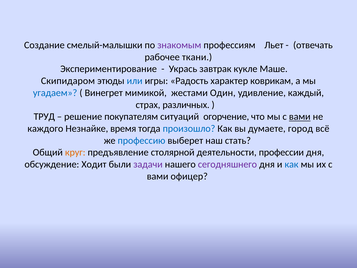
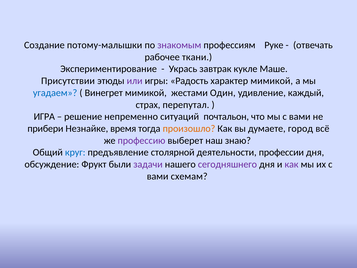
смелый-малышки: смелый-малышки -> потому-малышки (105, 45)
Льет: Льет -> Руке (274, 45)
Скипидаром: Скипидаром -> Присутствии (68, 81)
или colour: blue -> purple (135, 81)
характер коврикам: коврикам -> мимикой (272, 81)
различных: различных -> перепутал (186, 105)
ТРУД: ТРУД -> ИГРА (44, 117)
покупателям: покупателям -> непременно (131, 117)
огорчение: огорчение -> почтальон (226, 117)
вами underline: present -> none (300, 117)
каждого: каждого -> прибери (45, 128)
произошло colour: blue -> orange (189, 128)
профессию colour: blue -> purple (142, 140)
стать: стать -> знаю (238, 140)
круг colour: orange -> blue (75, 152)
Ходит: Ходит -> Фрукт (94, 164)
как colour: blue -> purple (292, 164)
офицер: офицер -> схемам (189, 176)
